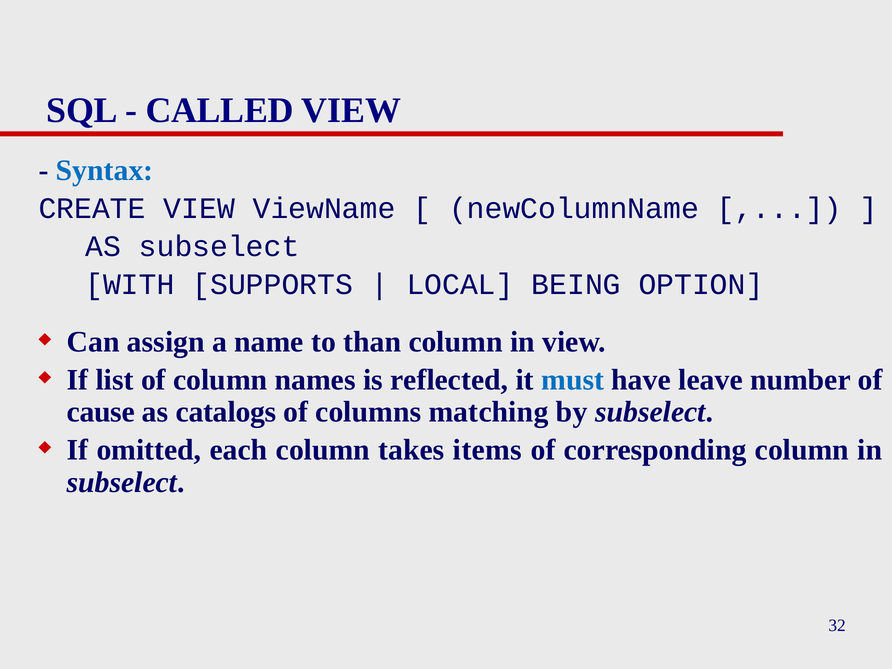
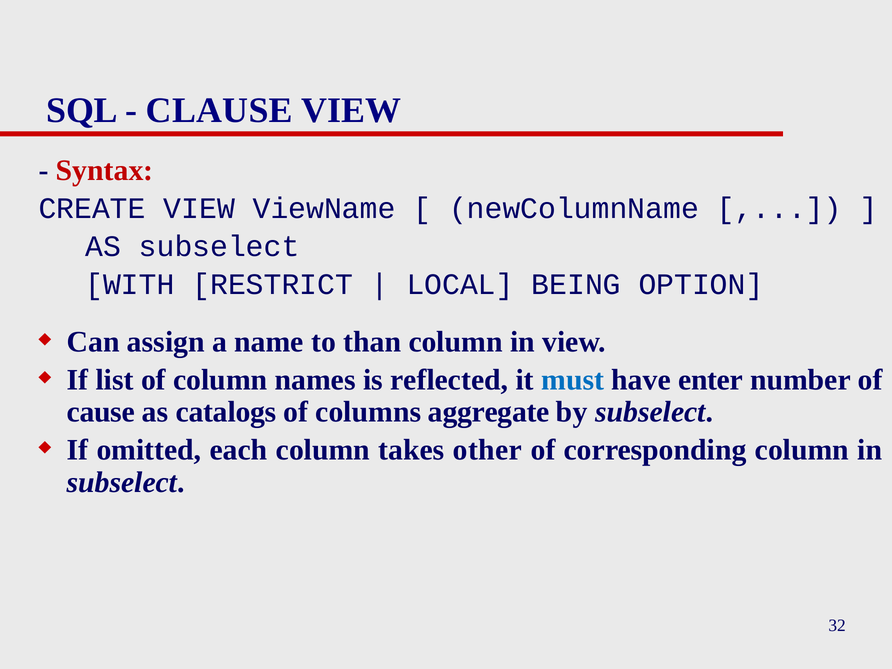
CALLED: CALLED -> CLAUSE (219, 110)
Syntax colour: blue -> red (105, 170)
SUPPORTS: SUPPORTS -> RESTRICT (273, 285)
leave: leave -> enter (711, 380)
matching: matching -> aggregate (489, 412)
items: items -> other (487, 450)
